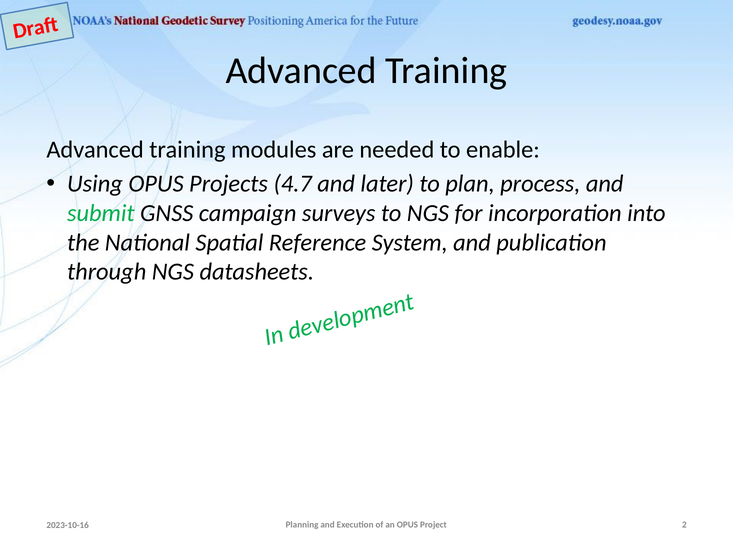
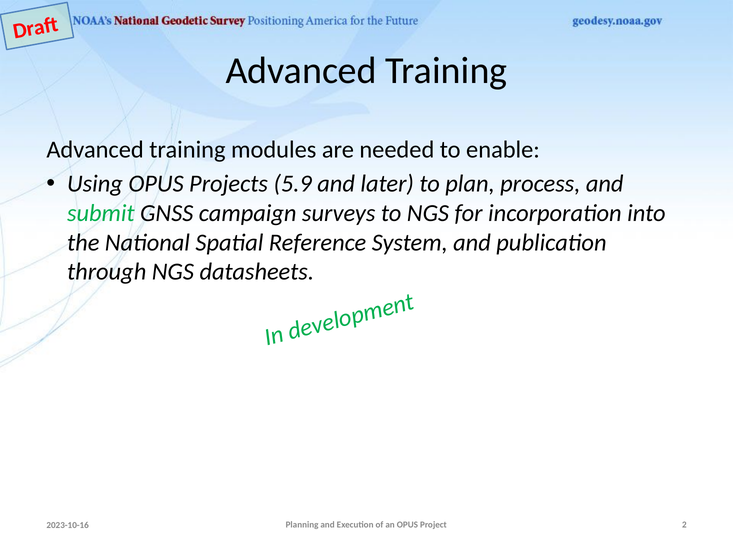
4.7: 4.7 -> 5.9 (293, 184)
